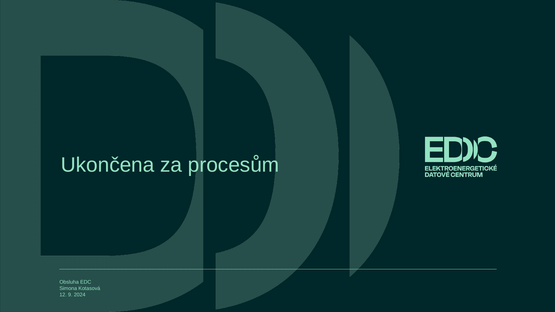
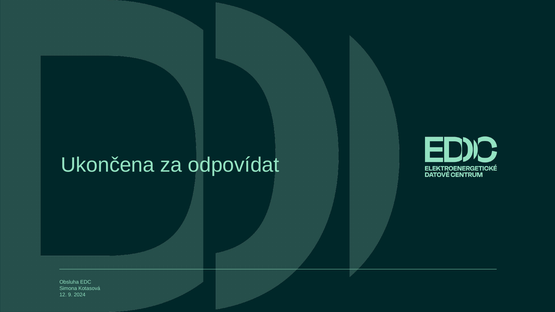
procesům: procesům -> odpovídat (234, 165)
